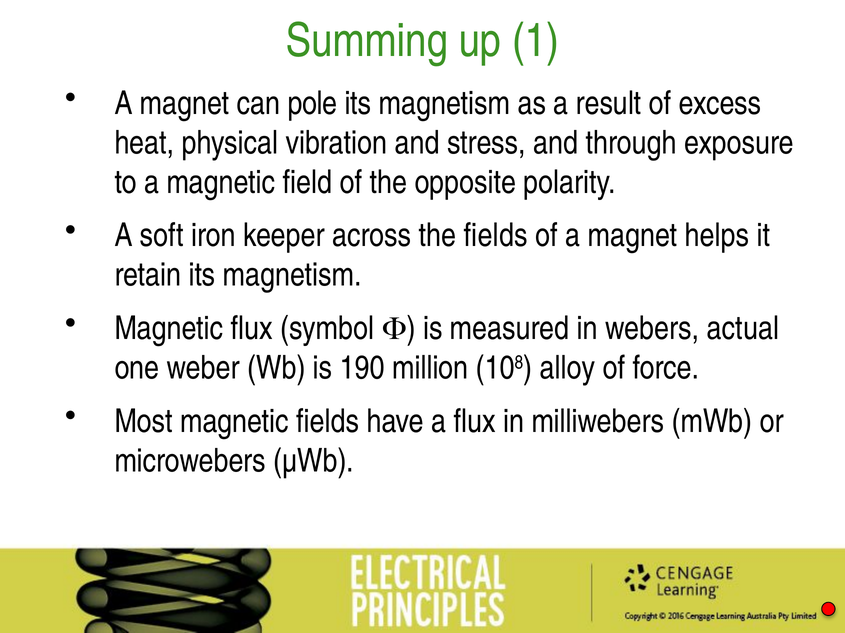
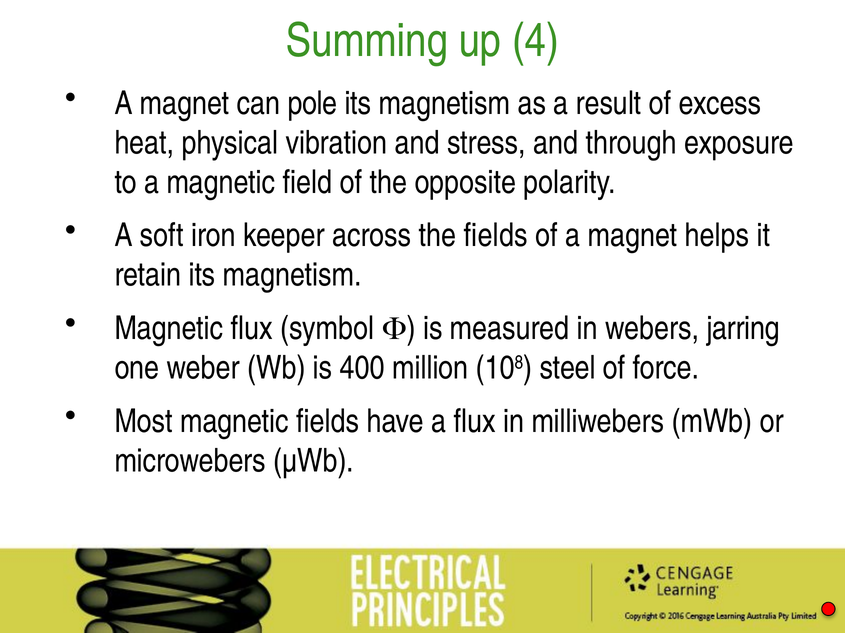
1: 1 -> 4 (536, 41)
actual: actual -> jarring (743, 329)
190: 190 -> 400 (362, 368)
alloy: alloy -> steel (568, 368)
